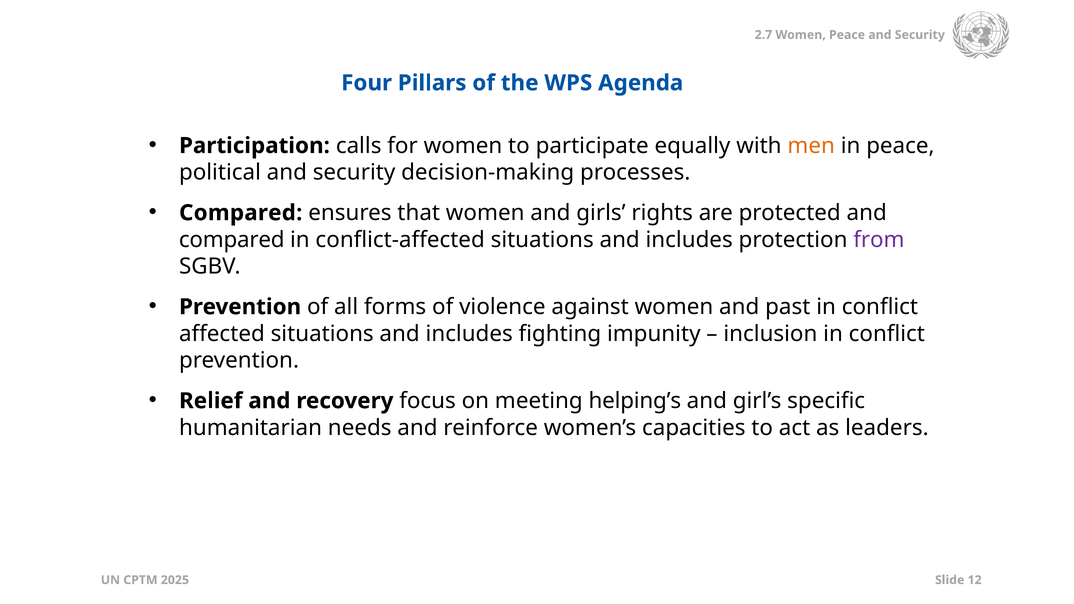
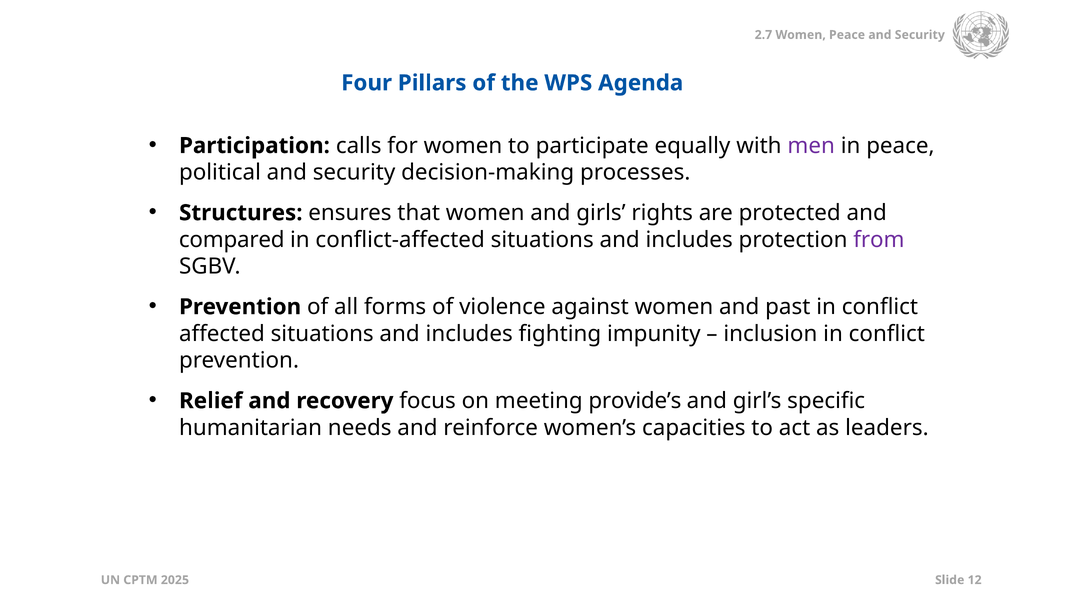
men colour: orange -> purple (811, 146)
Compared: Compared -> Structures (241, 213)
helping’s: helping’s -> provide’s (635, 401)
